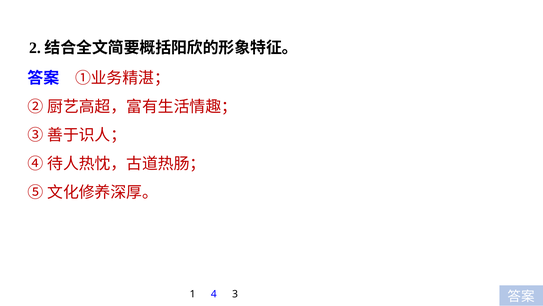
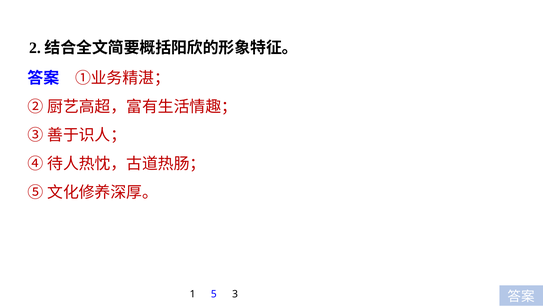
4: 4 -> 5 (214, 294)
